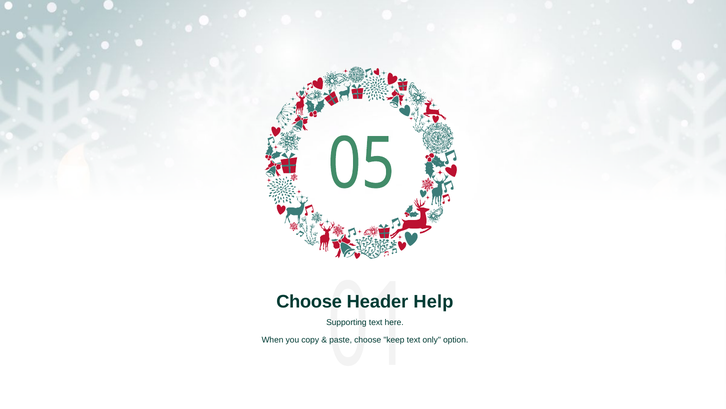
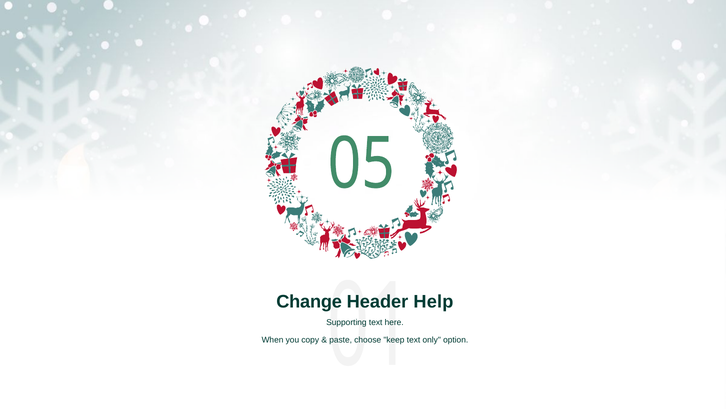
Choose: Choose -> Change (309, 301)
